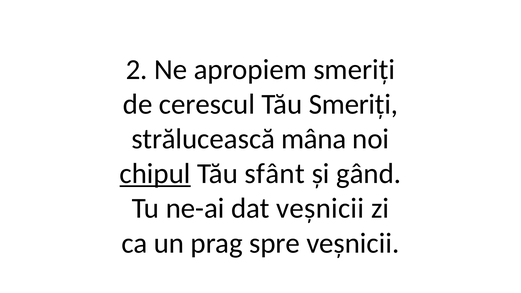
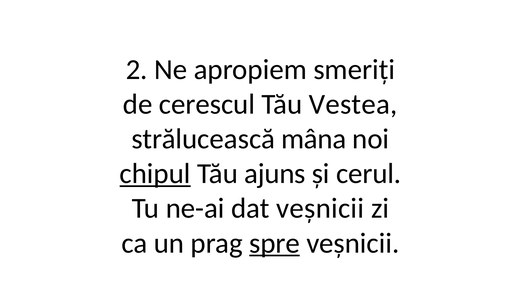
Tău Smeriți: Smeriți -> Vestea (353, 104)
sfânt: sfânt -> ajuns (275, 174)
gând: gând -> cerul (369, 174)
spre underline: none -> present (275, 243)
